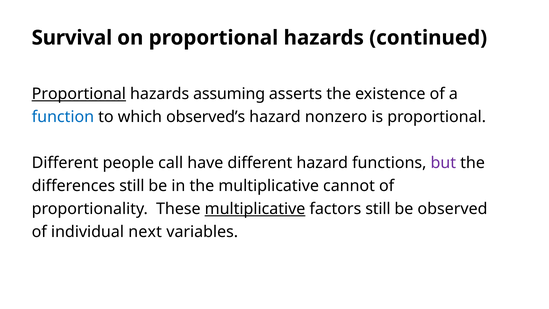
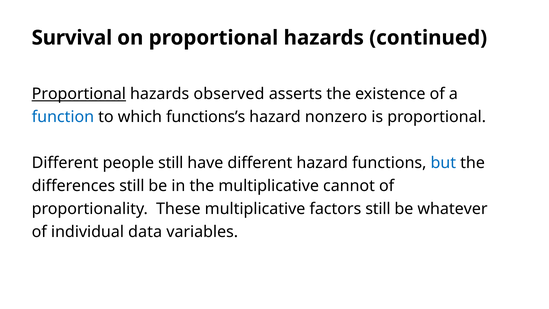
assuming: assuming -> observed (229, 94)
observed’s: observed’s -> functions’s (206, 117)
people call: call -> still (171, 163)
but colour: purple -> blue (443, 163)
multiplicative underline: present -> none (255, 209)
observed: observed -> whatever (452, 209)
next: next -> data (145, 232)
